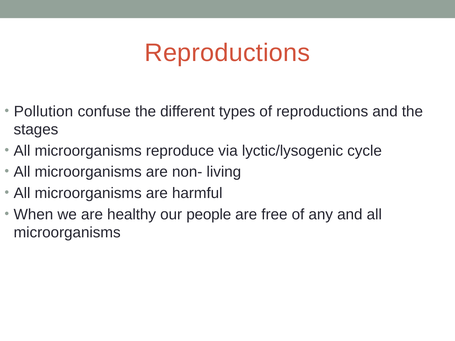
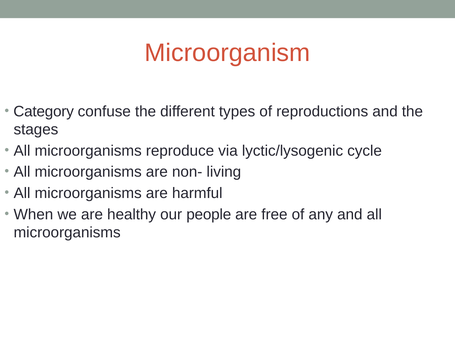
Reproductions: Reproductions -> Microorganism (227, 53)
Pollution: Pollution -> Category (44, 111)
